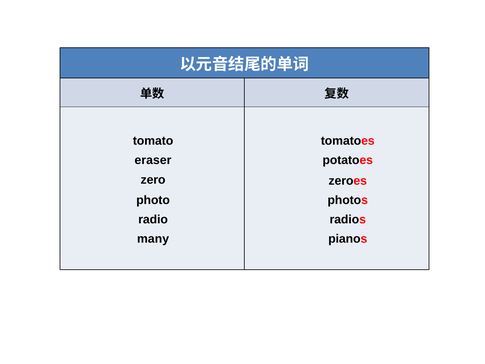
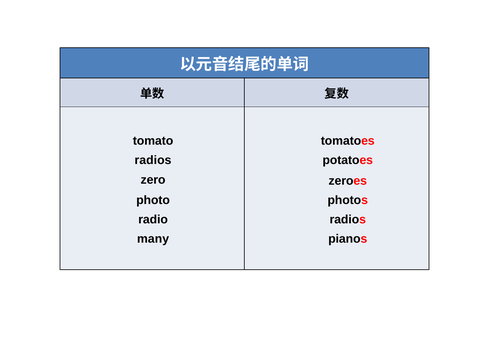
eraser: eraser -> radios (153, 160)
